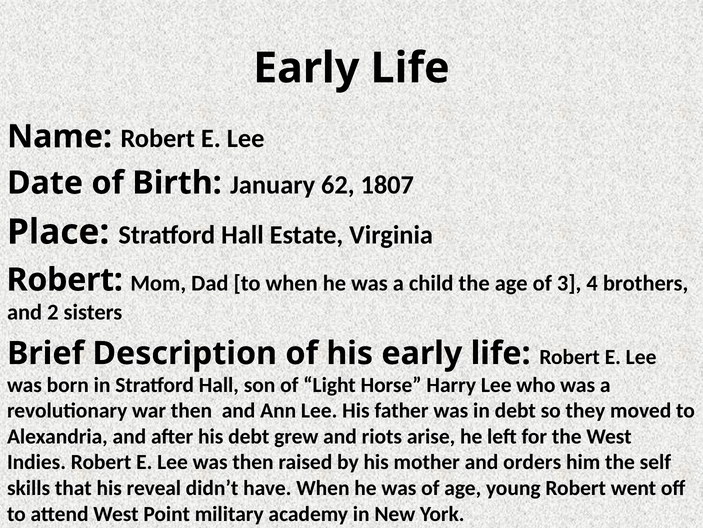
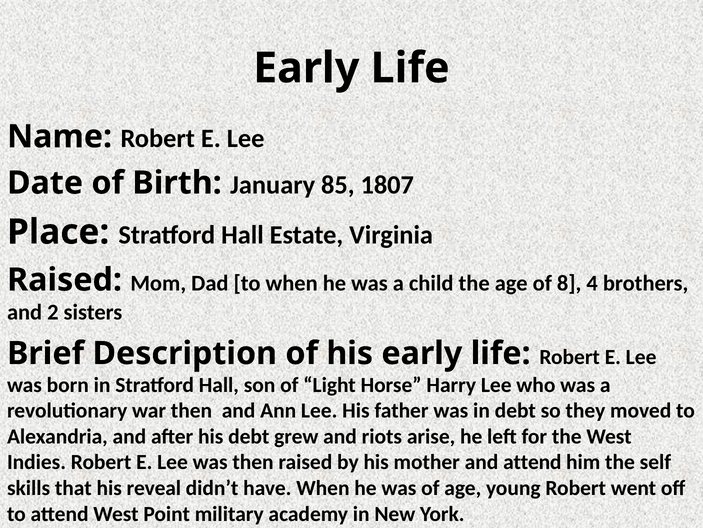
62: 62 -> 85 (338, 185)
Robert: Robert -> Raised (64, 280)
3: 3 -> 8 (569, 283)
and orders: orders -> attend (532, 462)
